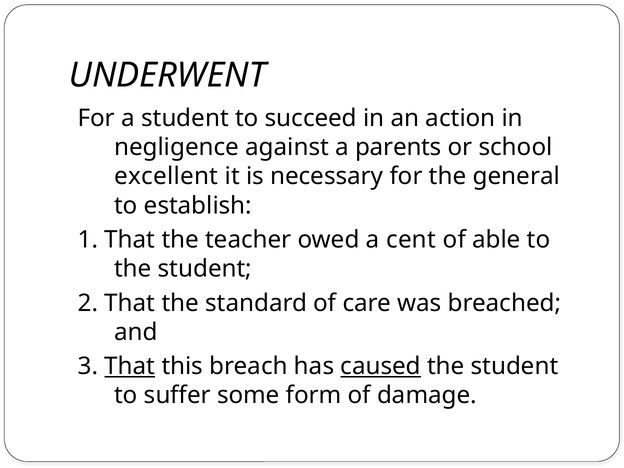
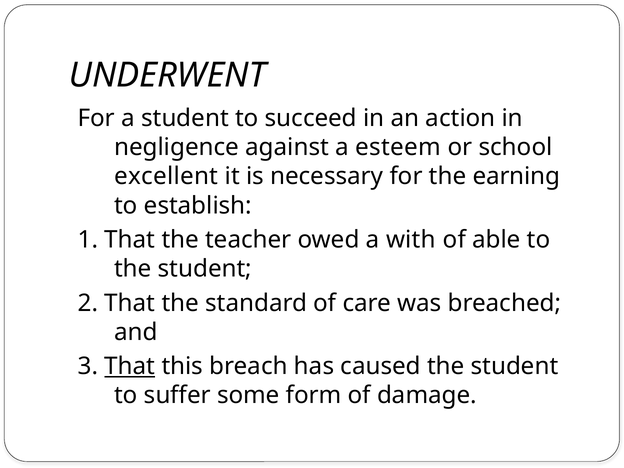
parents: parents -> esteem (398, 147)
general: general -> earning (516, 176)
cent: cent -> with (411, 240)
caused underline: present -> none (381, 366)
